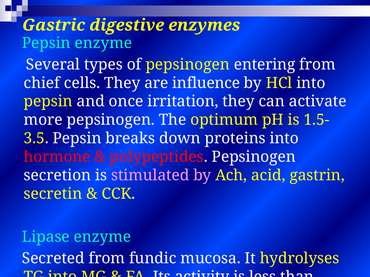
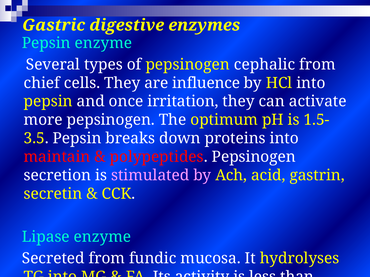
entering: entering -> cephalic (265, 65)
hormone: hormone -> maintain (57, 157)
